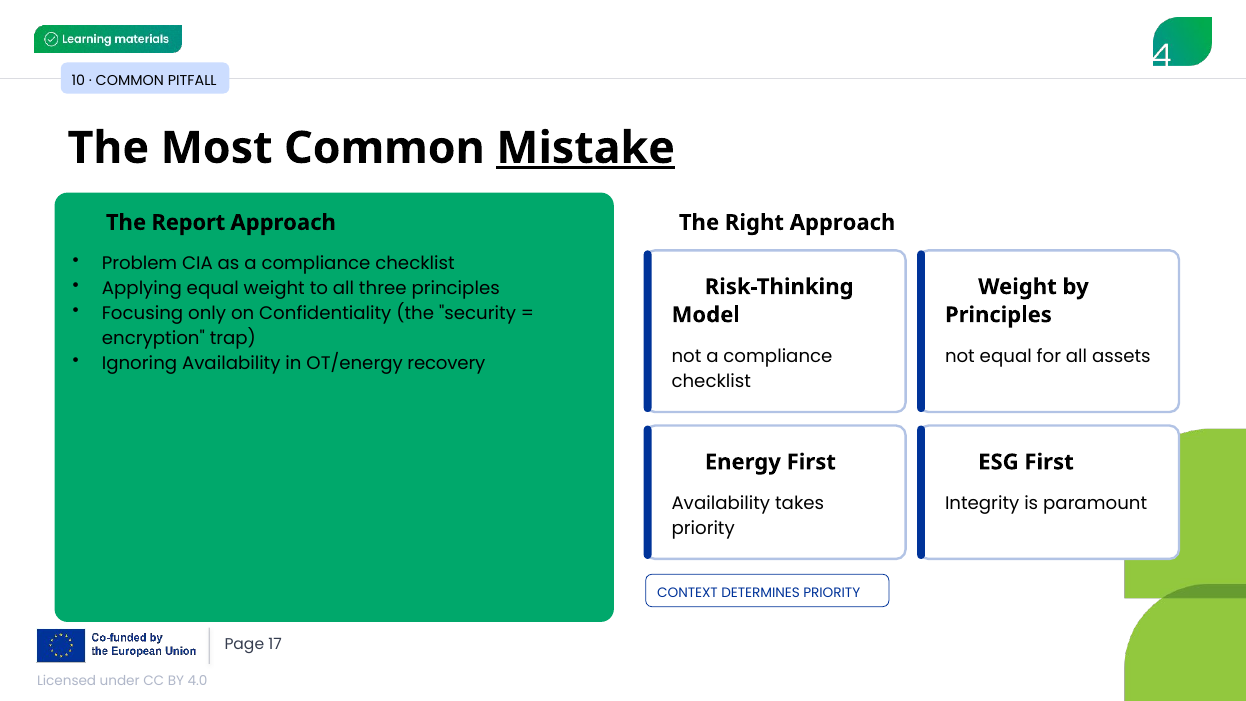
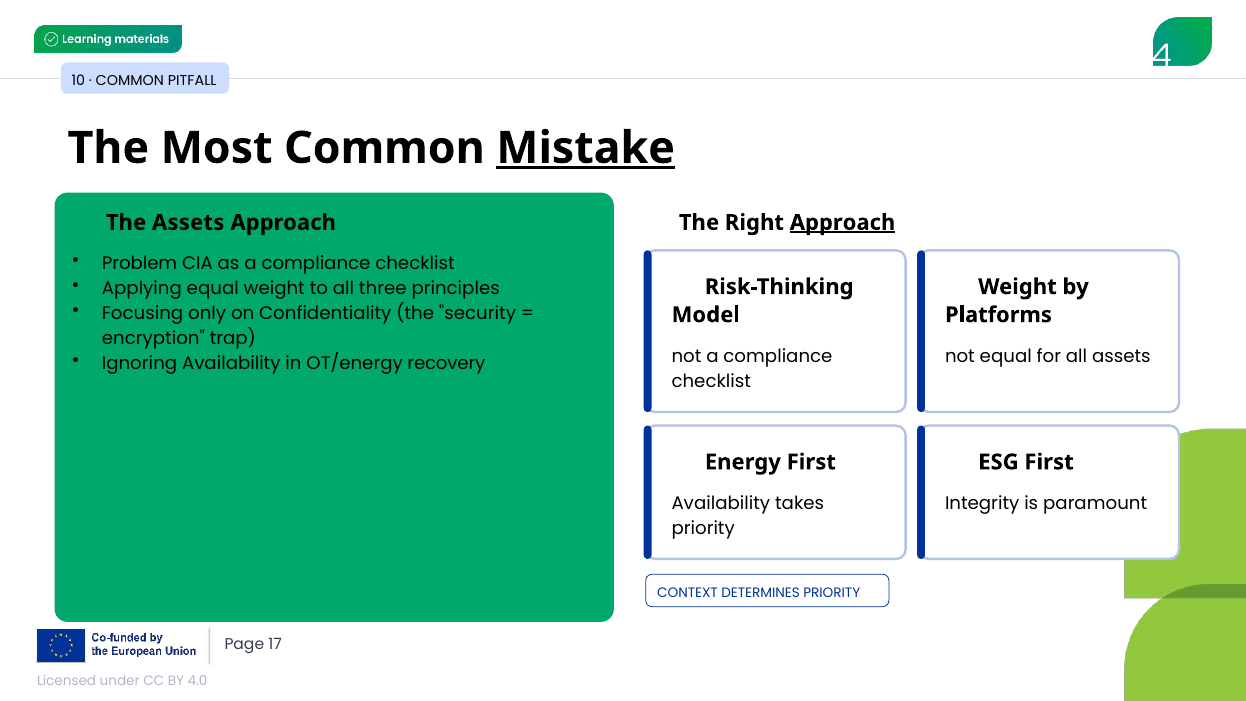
The Report: Report -> Assets (188, 223)
Approach underline: none -> present (843, 223)
Principles: Principles -> Platforms (998, 315)
